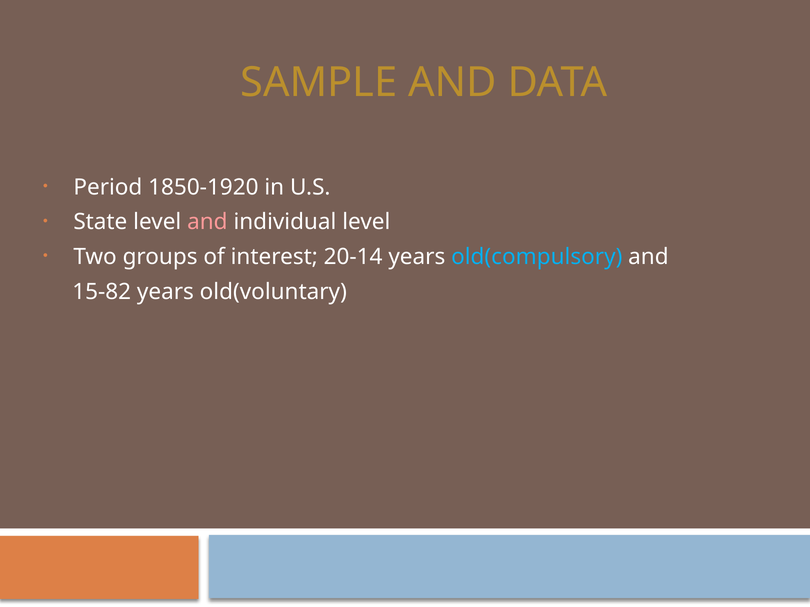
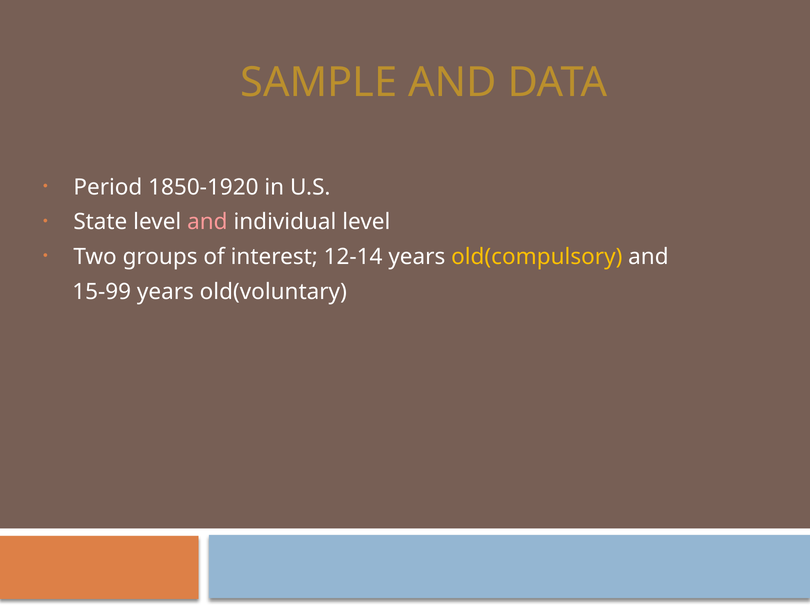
20-14: 20-14 -> 12-14 (353, 257)
old(compulsory colour: light blue -> yellow (537, 257)
15-82: 15-82 -> 15-99 (102, 292)
